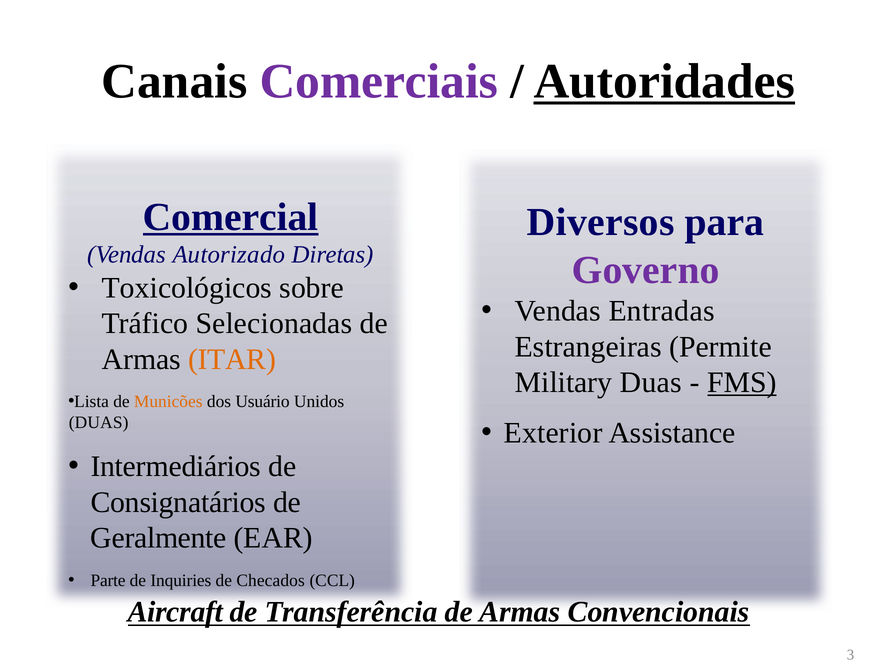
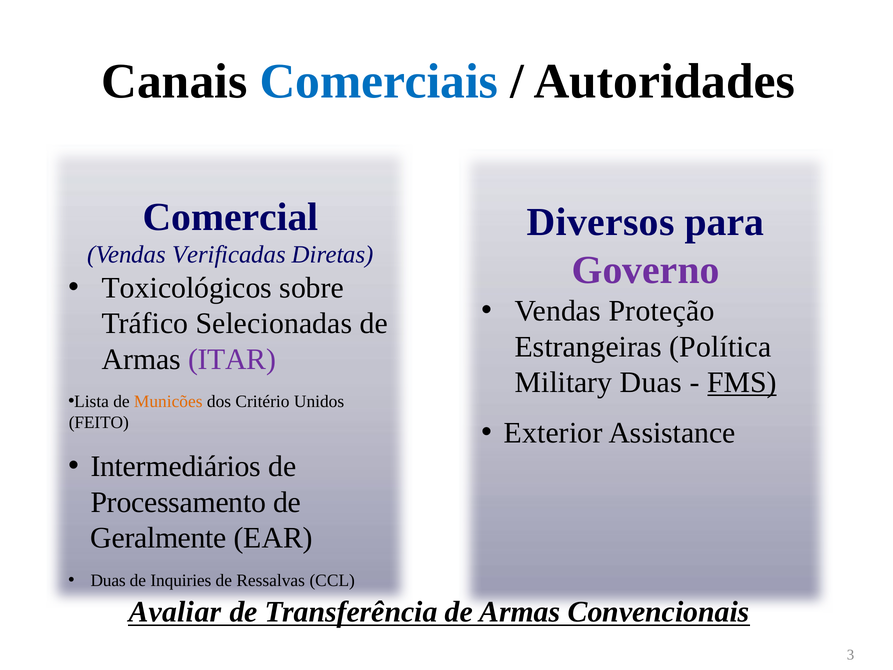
Comerciais colour: purple -> blue (379, 82)
Autoridades underline: present -> none (664, 82)
Comercial underline: present -> none (231, 217)
Autorizado: Autorizado -> Verificadas (229, 255)
Entradas: Entradas -> Proteção (662, 311)
Permite: Permite -> Política (720, 347)
ITAR colour: orange -> purple (232, 359)
Usuário: Usuário -> Critério (262, 401)
DUAS: DUAS -> FEITO (99, 422)
Consignatários: Consignatários -> Processamento (178, 502)
Parte: Parte -> Duas (108, 580)
Checados: Checados -> Ressalvas (271, 580)
Aircraft: Aircraft -> Avaliar (175, 612)
